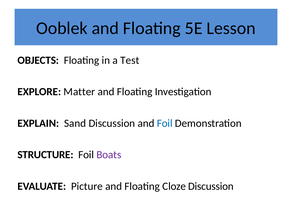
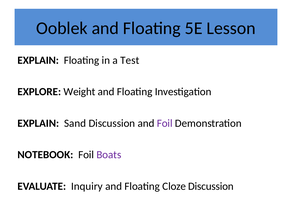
OBJECTS: OBJECTS -> EXPLAIN (38, 60)
Matter: Matter -> Weight (79, 92)
Foil colour: blue -> purple (165, 123)
STRUCTURE: STRUCTURE -> NOTEBOOK (45, 155)
Picture: Picture -> Inquiry (87, 186)
